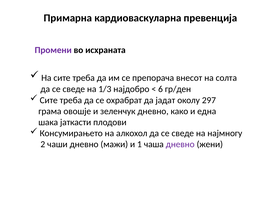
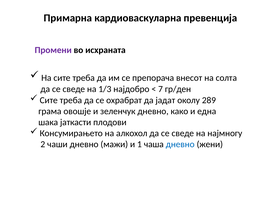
6: 6 -> 7 (160, 89)
297: 297 -> 289 (209, 100)
дневно colour: purple -> blue (180, 144)
